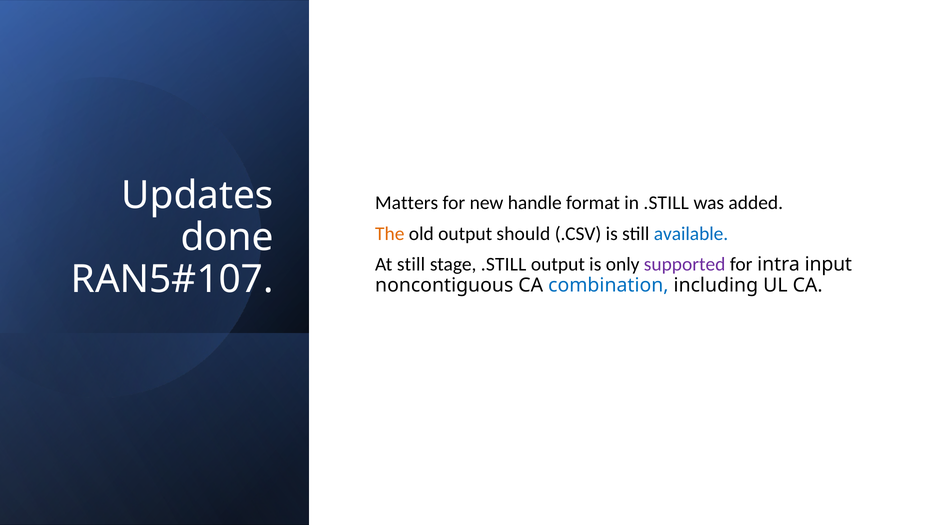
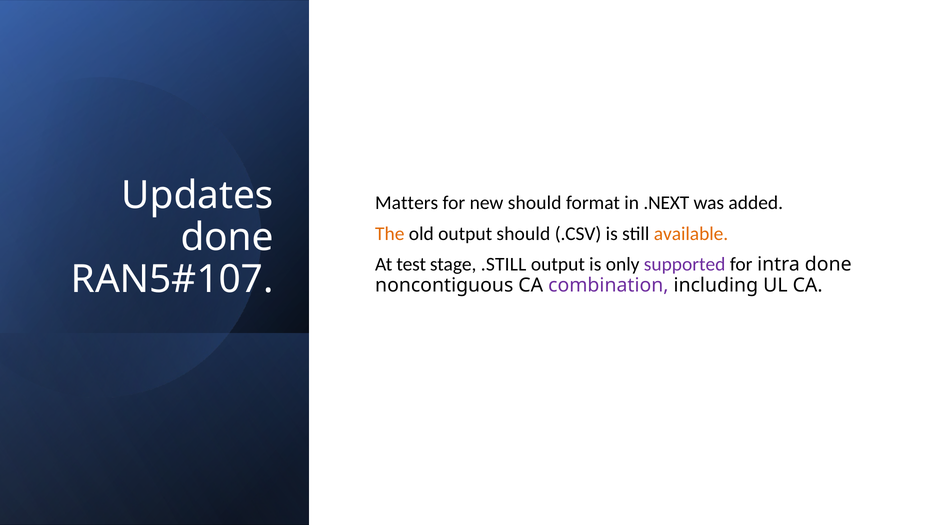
new handle: handle -> should (535, 203)
in .STILL: .STILL -> .NEXT (666, 203)
available colour: blue -> orange (691, 234)
At still: still -> test (411, 264)
intra input: input -> done (828, 264)
combination colour: blue -> purple (608, 285)
